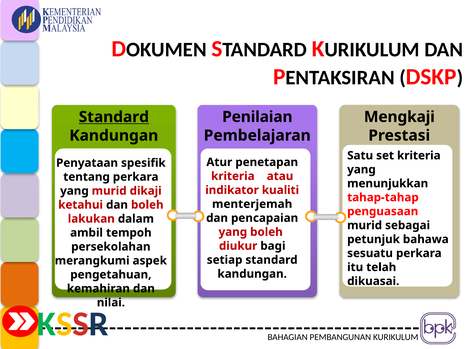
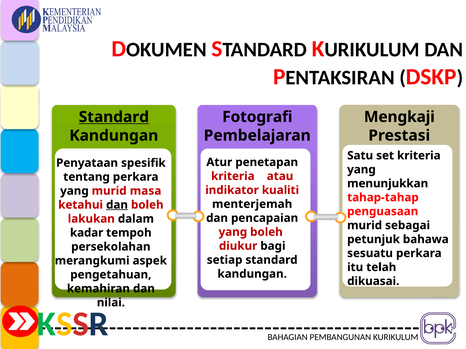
Penilaian: Penilaian -> Fotografi (257, 117)
dikaji: dikaji -> masa (146, 191)
dan underline: none -> present (117, 205)
ambil: ambil -> kadar (87, 233)
